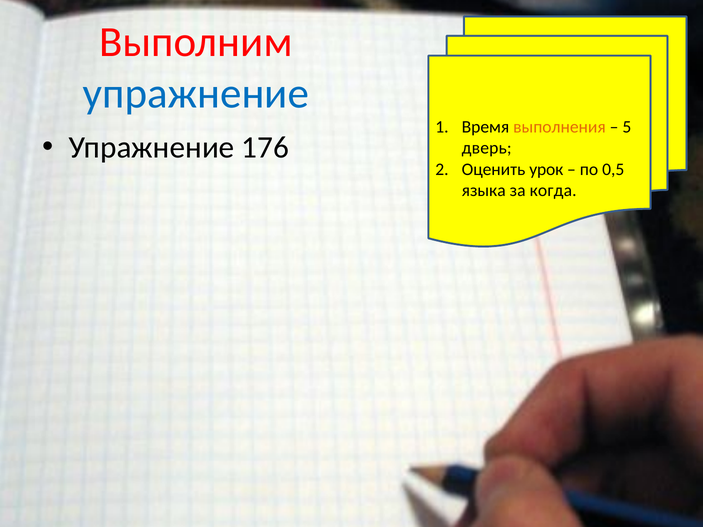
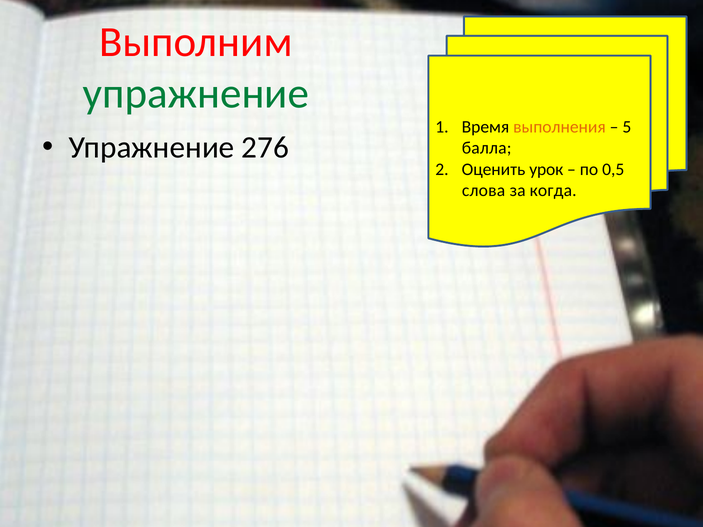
упражнение colour: blue -> green (196, 94)
176: 176 -> 276 (265, 147)
дверь: дверь -> балла (487, 148)
языка: языка -> слова (484, 190)
